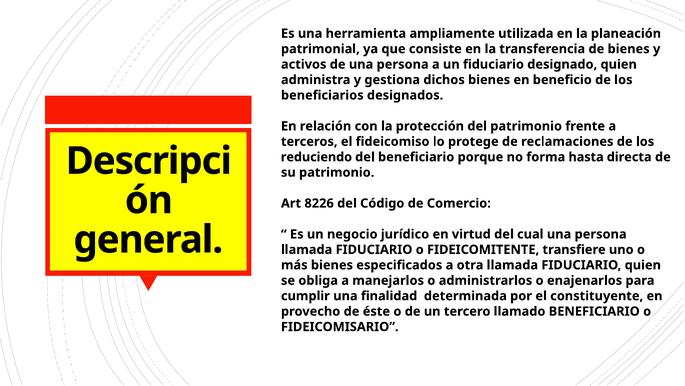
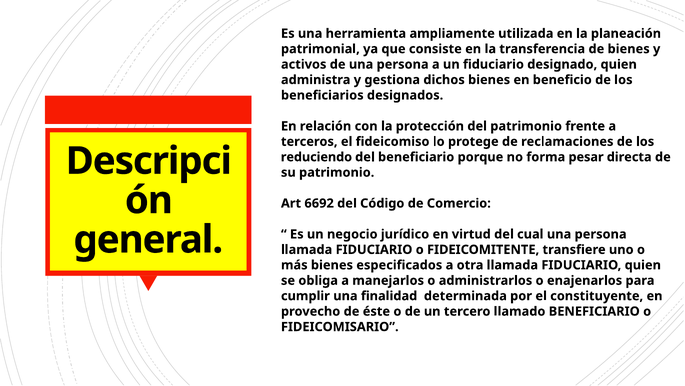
hasta: hasta -> pesar (586, 157)
8226: 8226 -> 6692 (319, 203)
